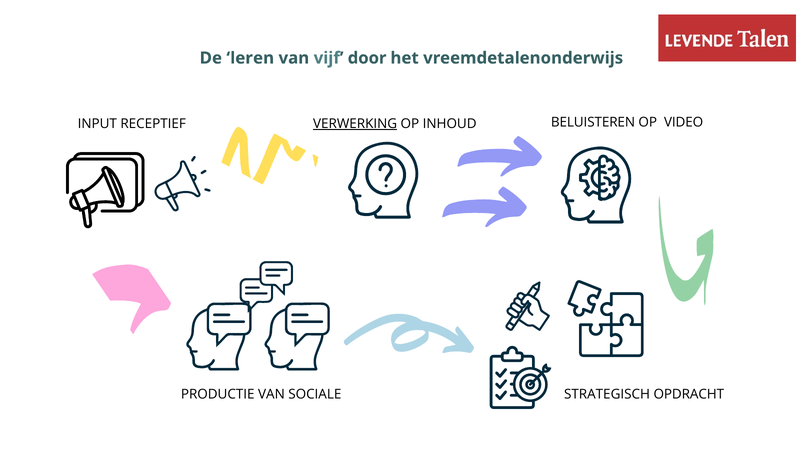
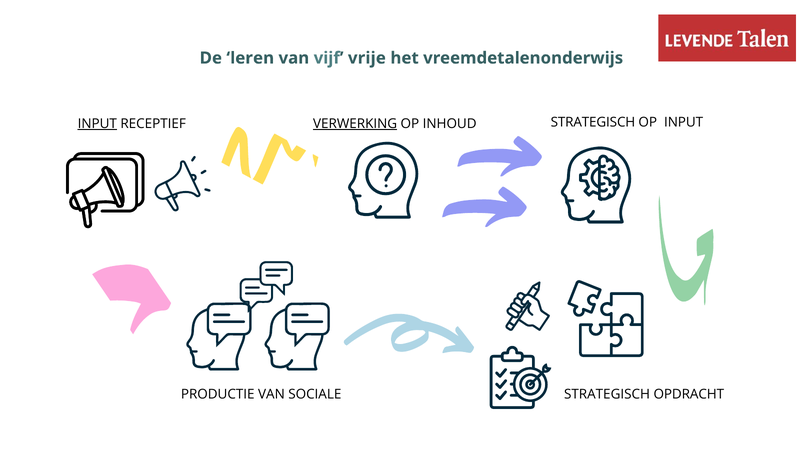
door: door -> vrije (367, 58)
INPUT underline: none -> present (97, 124)
INHOUD BELUISTEREN: BELUISTEREN -> STRATEGISCH (593, 122)
OP VIDEO: VIDEO -> INPUT (684, 122)
